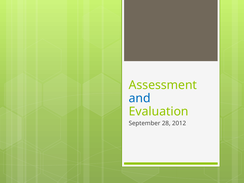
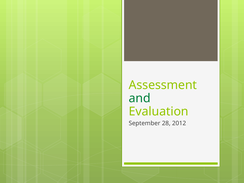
and colour: blue -> green (140, 98)
